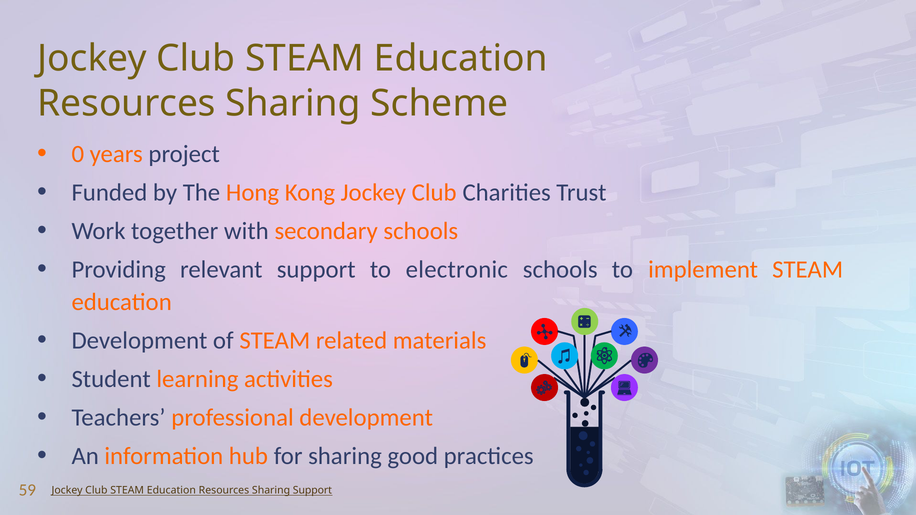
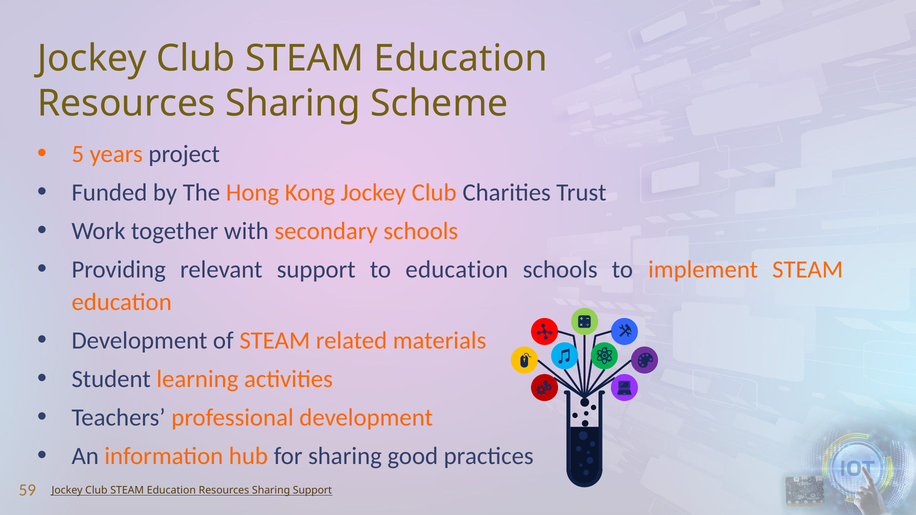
0: 0 -> 5 (78, 154)
to electronic: electronic -> education (457, 270)
